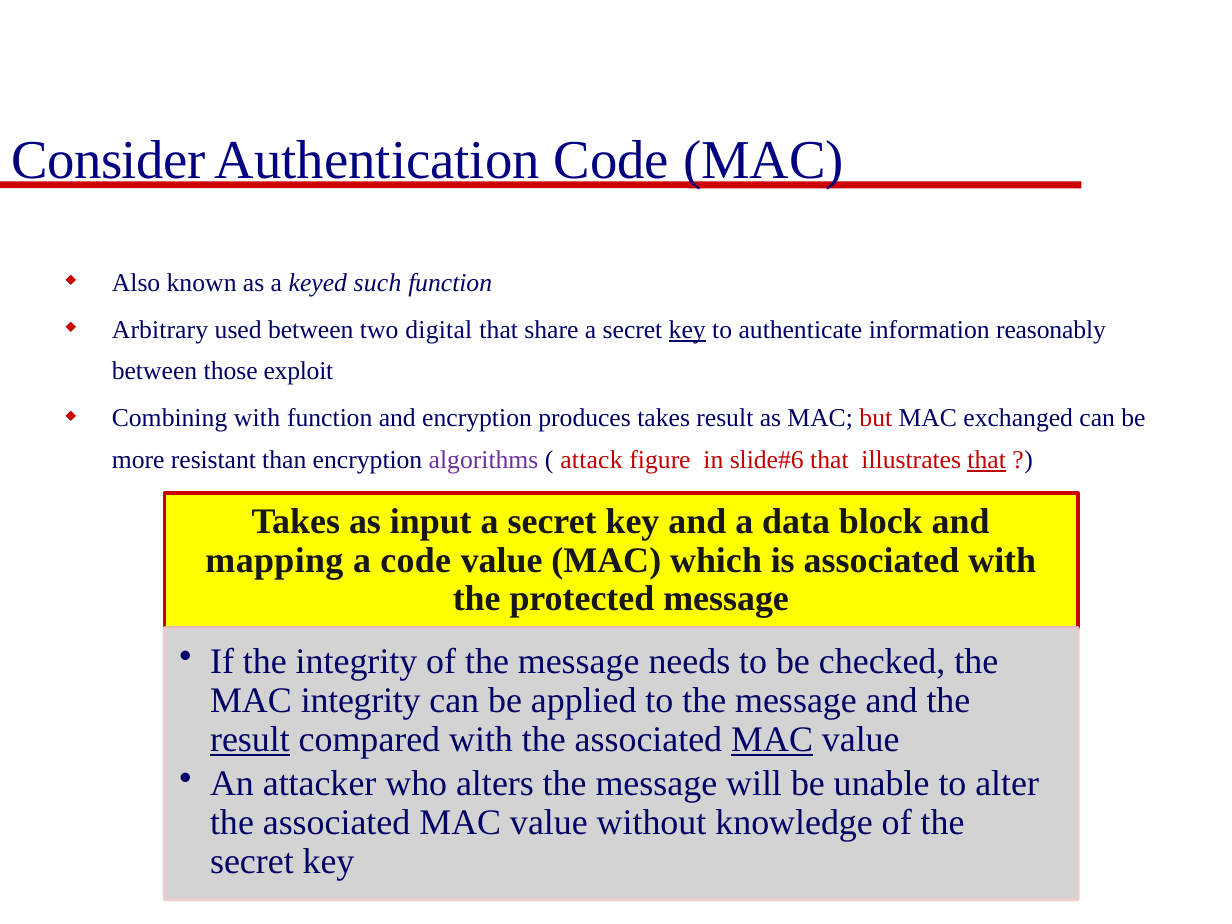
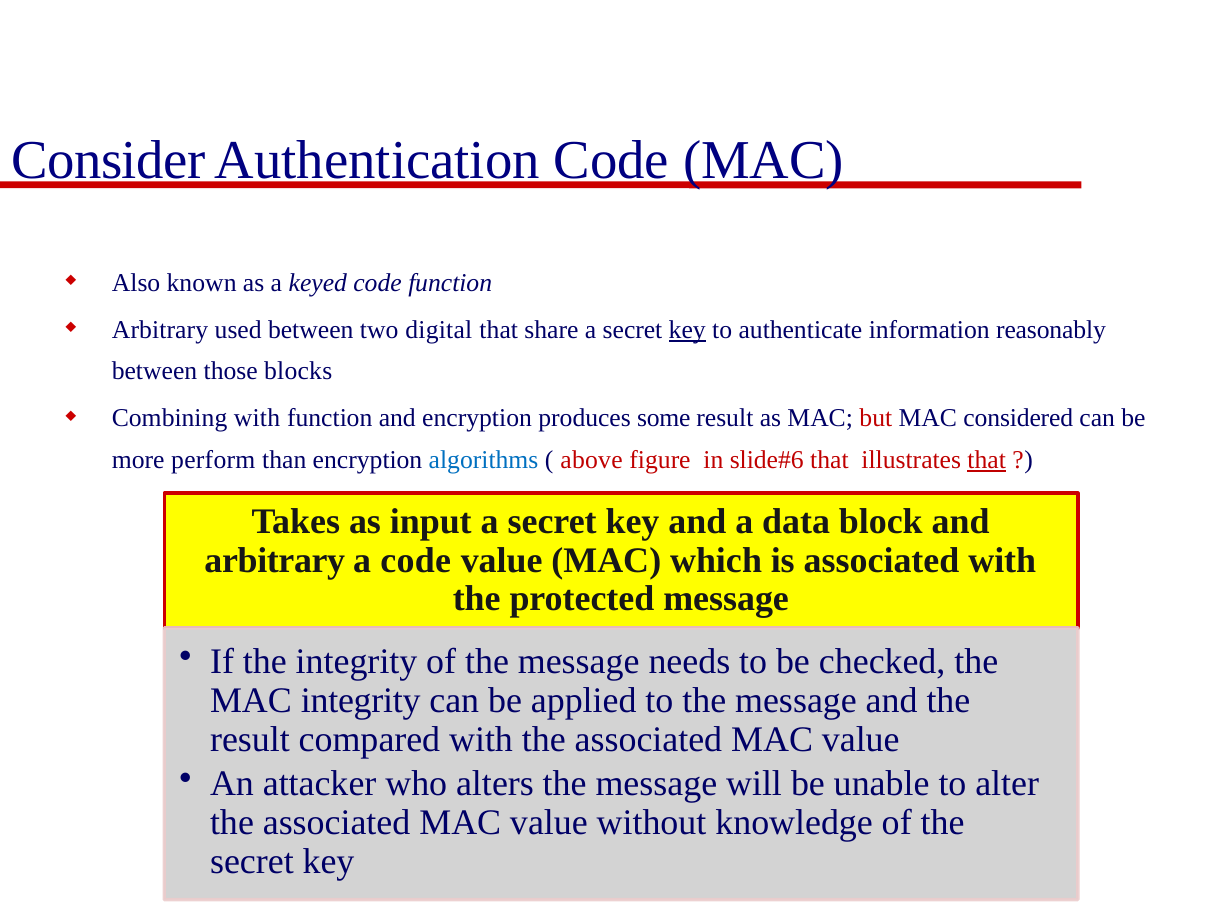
keyed such: such -> code (378, 283)
exploit: exploit -> blocks (298, 371)
produces takes: takes -> some (664, 419)
exchanged: exchanged -> considered (1018, 419)
resistant: resistant -> perform (213, 460)
algorithms colour: purple -> blue (484, 460)
attack: attack -> above (592, 460)
mapping: mapping -> arbitrary (275, 560)
result underline: present -> none (250, 740)
MAC underline: present -> none (772, 740)
